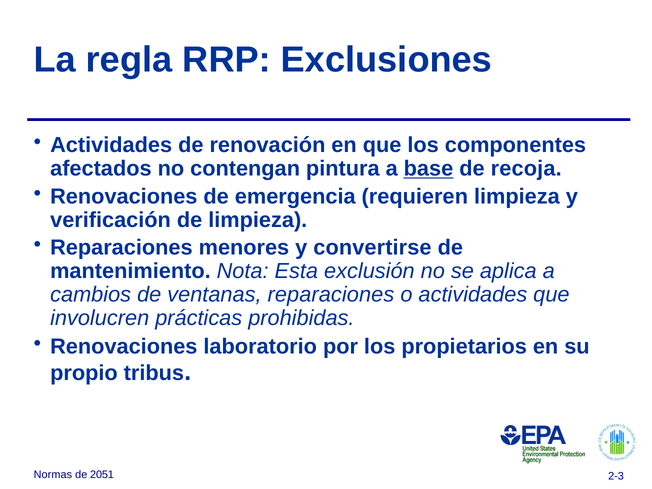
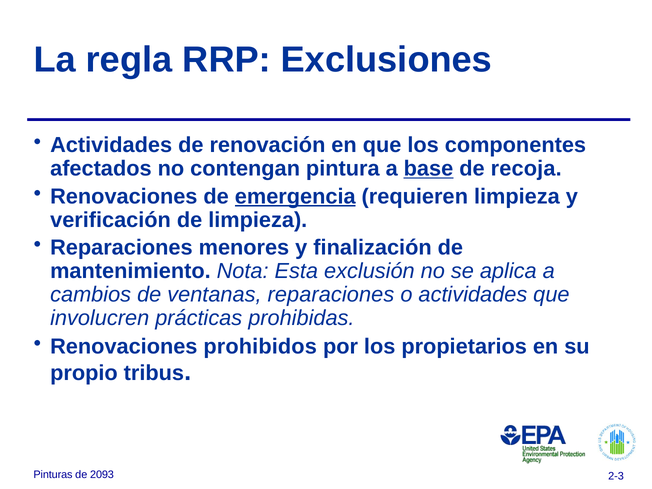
emergencia underline: none -> present (295, 197)
convertirse: convertirse -> finalización (373, 248)
laboratorio: laboratorio -> prohibidos (260, 347)
Normas: Normas -> Pinturas (53, 475)
2051: 2051 -> 2093 (102, 475)
